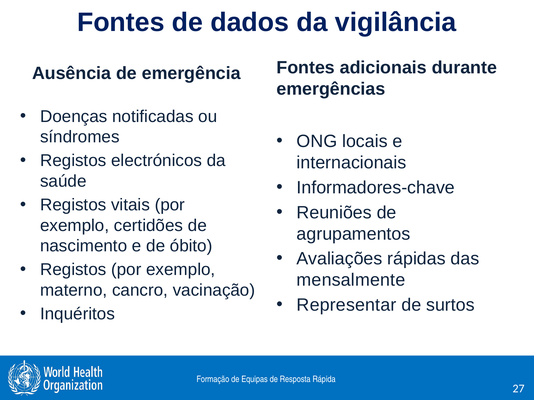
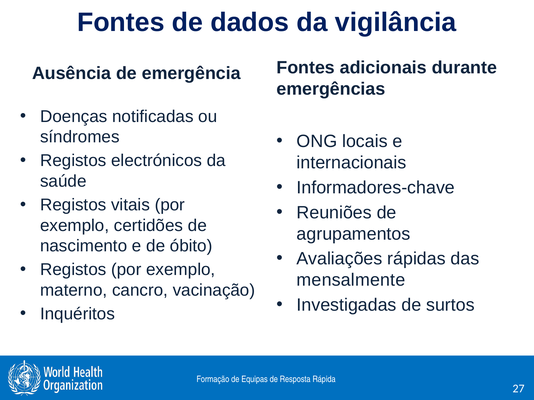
Representar: Representar -> Investigadas (347, 305)
